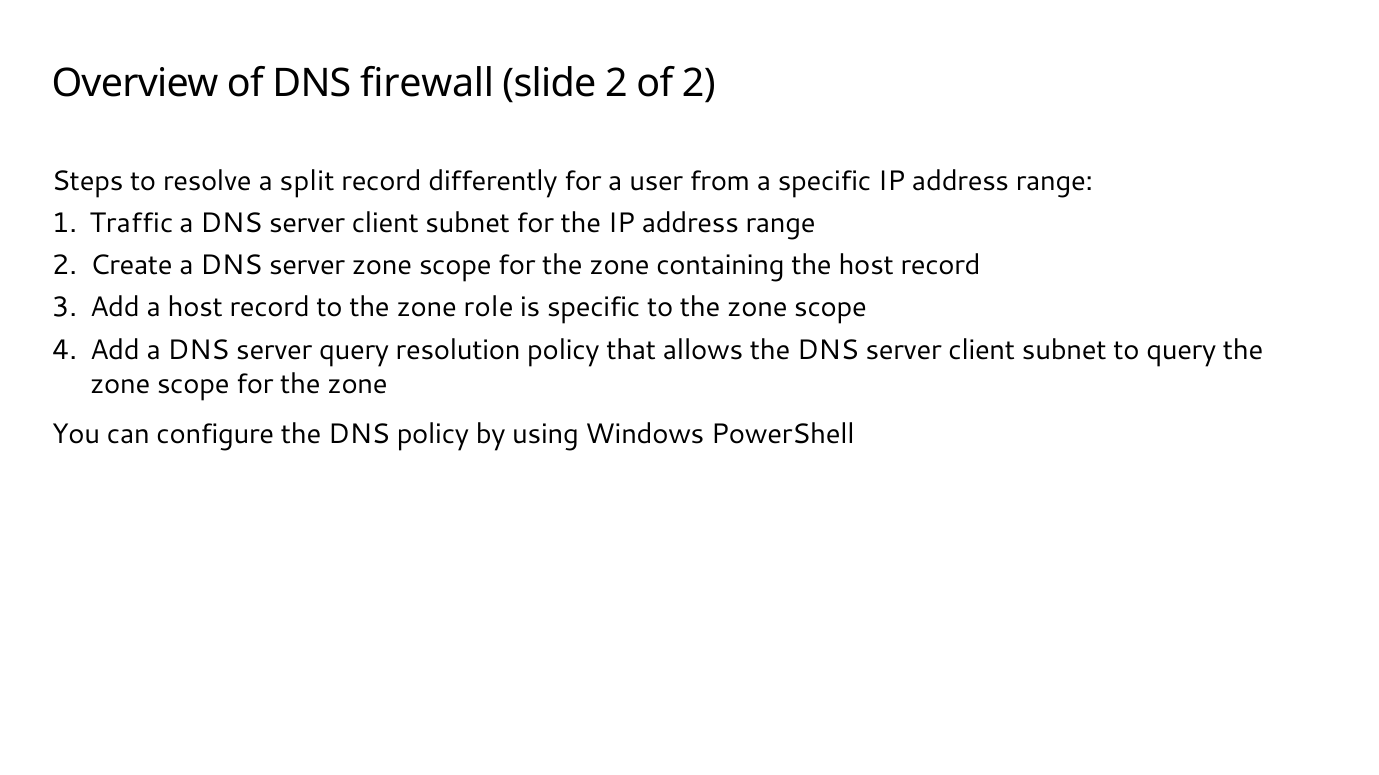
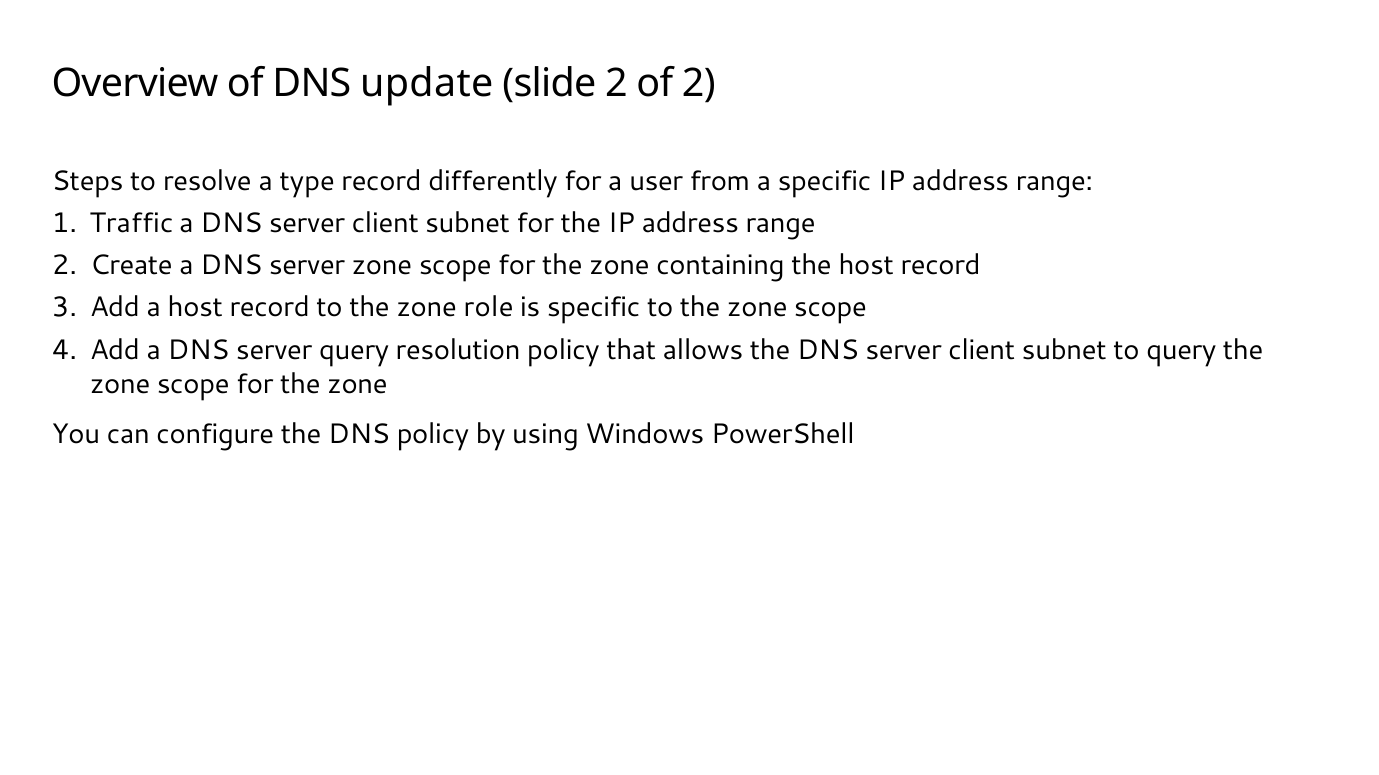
firewall: firewall -> update (427, 84)
split: split -> type (307, 181)
